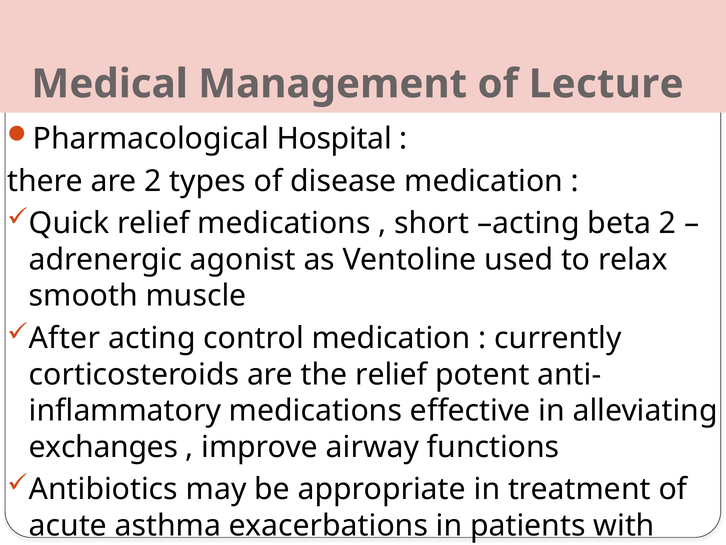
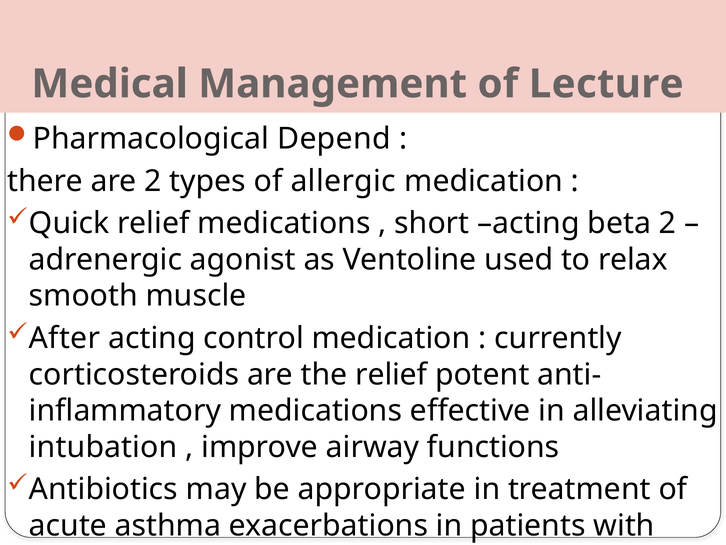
Hospital: Hospital -> Depend (334, 139)
disease: disease -> allergic (343, 181)
exchanges: exchanges -> intubation (103, 447)
